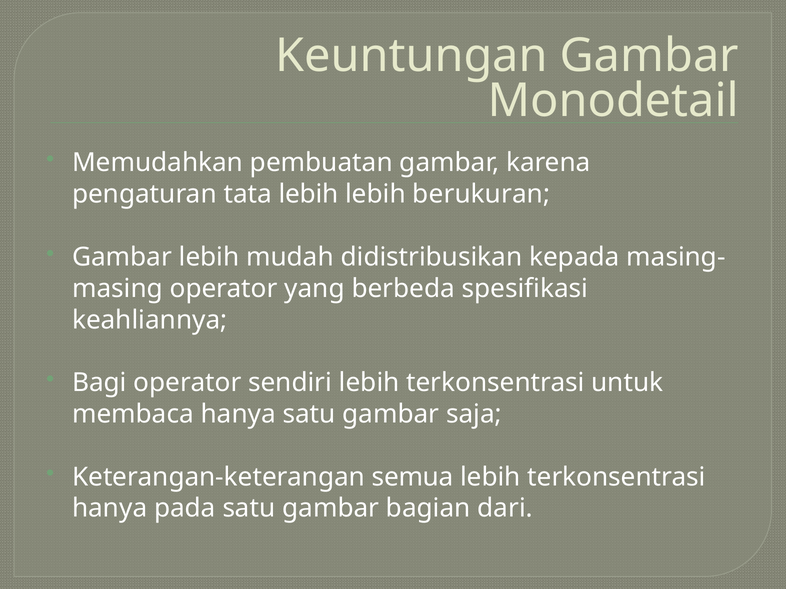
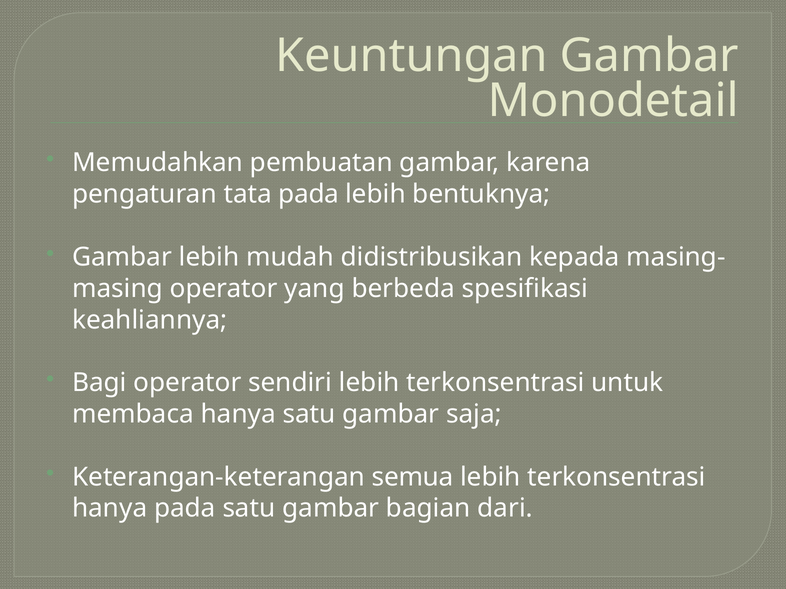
tata lebih: lebih -> pada (309, 194)
berukuran: berukuran -> bentuknya (481, 194)
